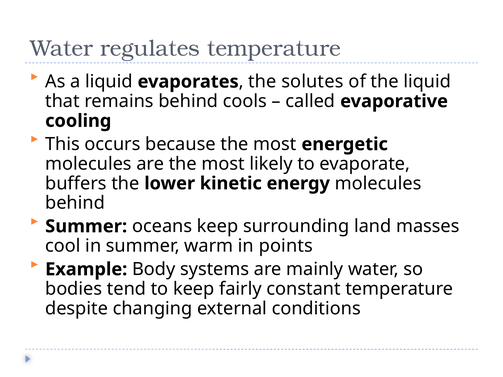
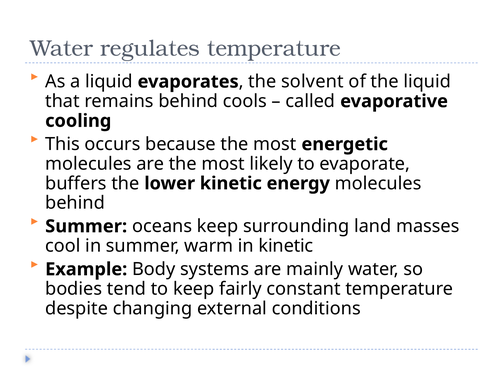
solutes: solutes -> solvent (312, 82)
in points: points -> kinetic (286, 246)
